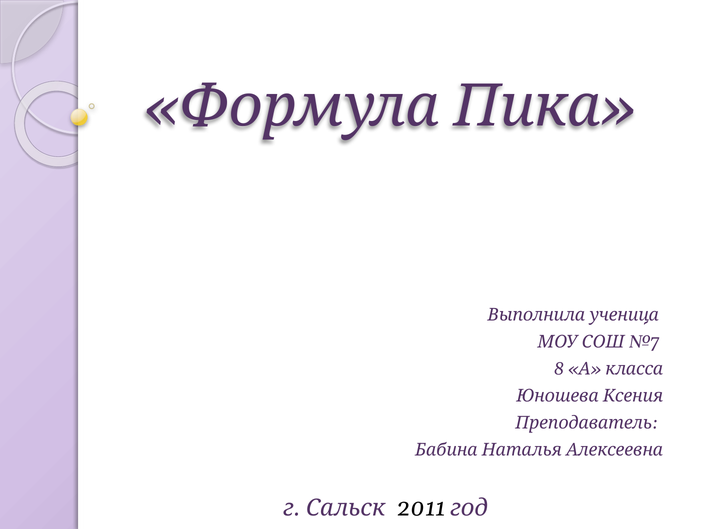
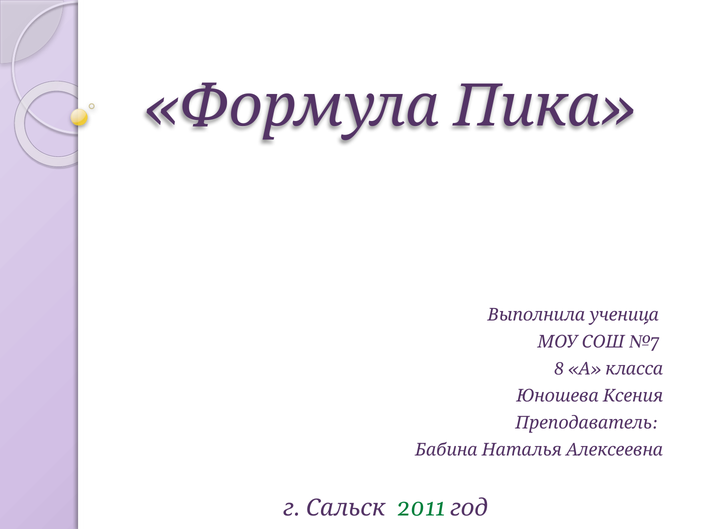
2011 colour: black -> green (421, 508)
